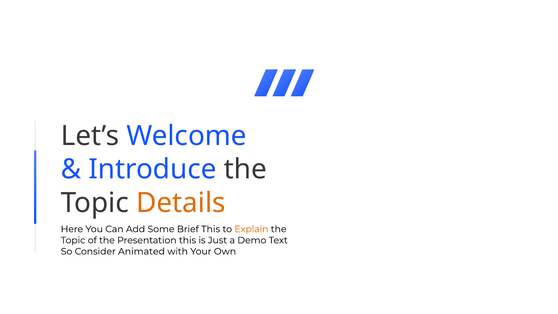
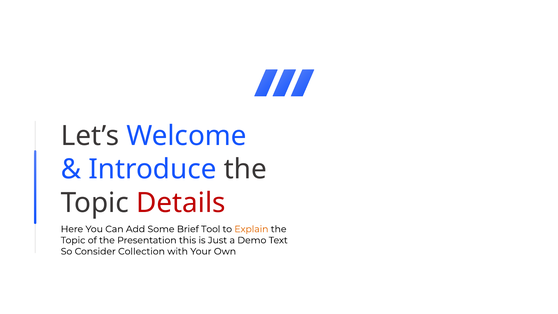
Details colour: orange -> red (181, 203)
Brief This: This -> Tool (211, 229)
Animated: Animated -> Collection (142, 251)
